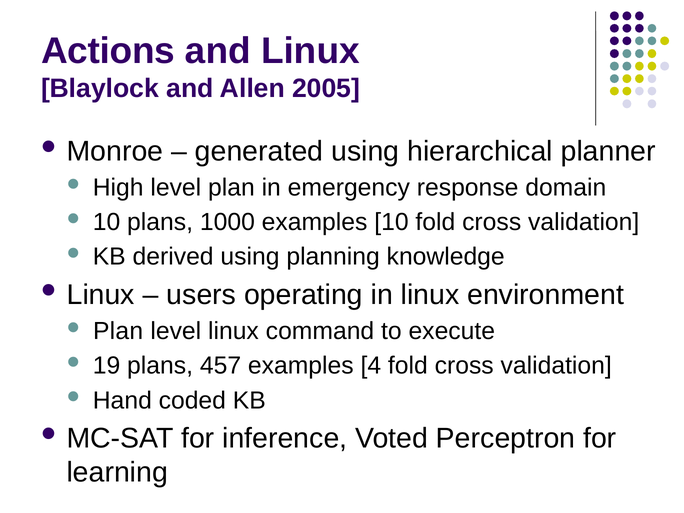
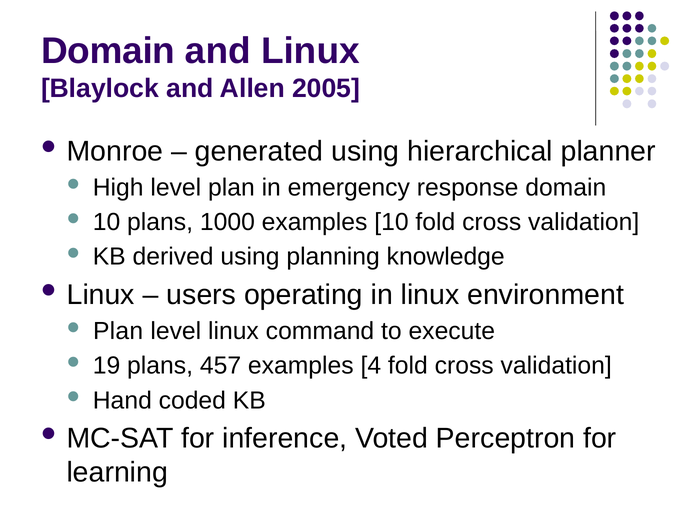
Actions: Actions -> Domain (108, 51)
